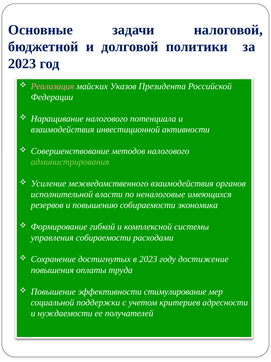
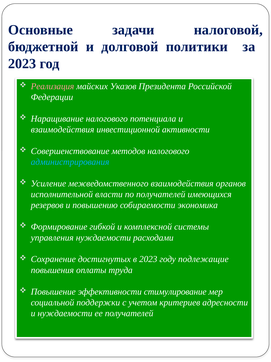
администрирования colour: light green -> light blue (70, 162)
по неналоговые: неналоговые -> получателей (161, 194)
управления собираемости: собираемости -> нуждаемости (103, 237)
достижение: достижение -> подлежащие (203, 259)
